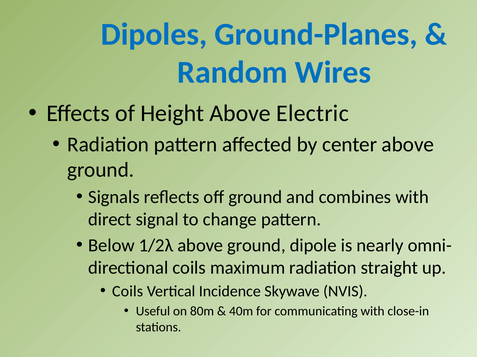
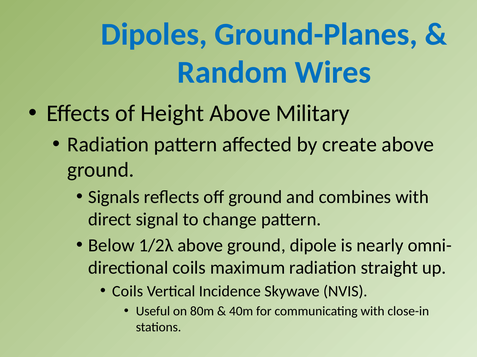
Electric: Electric -> Military (313, 114)
center: center -> create (350, 145)
